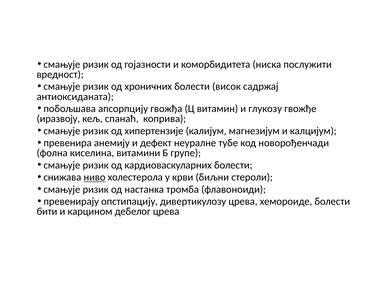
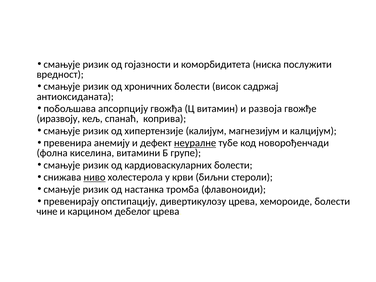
глукозу: глукозу -> развоја (265, 109)
неуралне underline: none -> present (195, 143)
бити: бити -> чине (47, 212)
